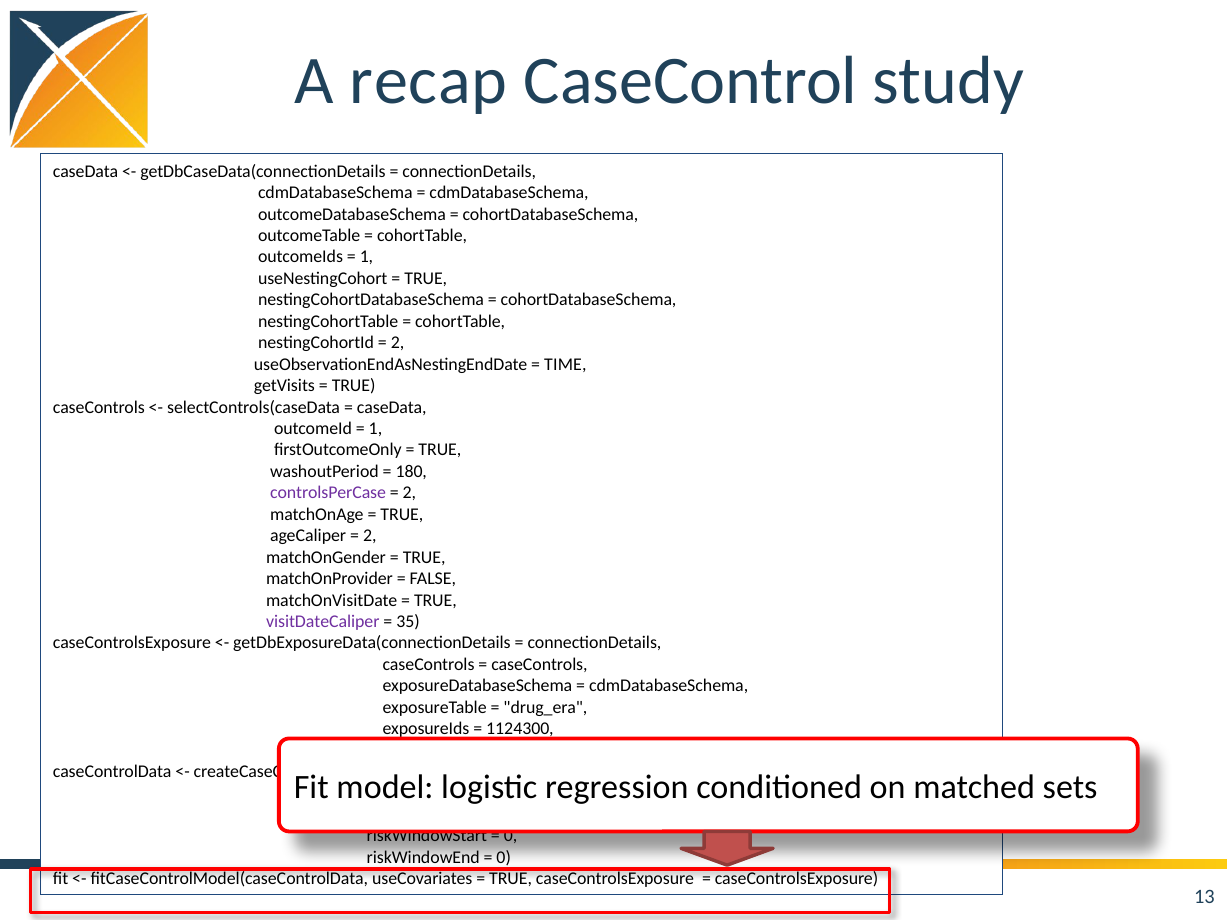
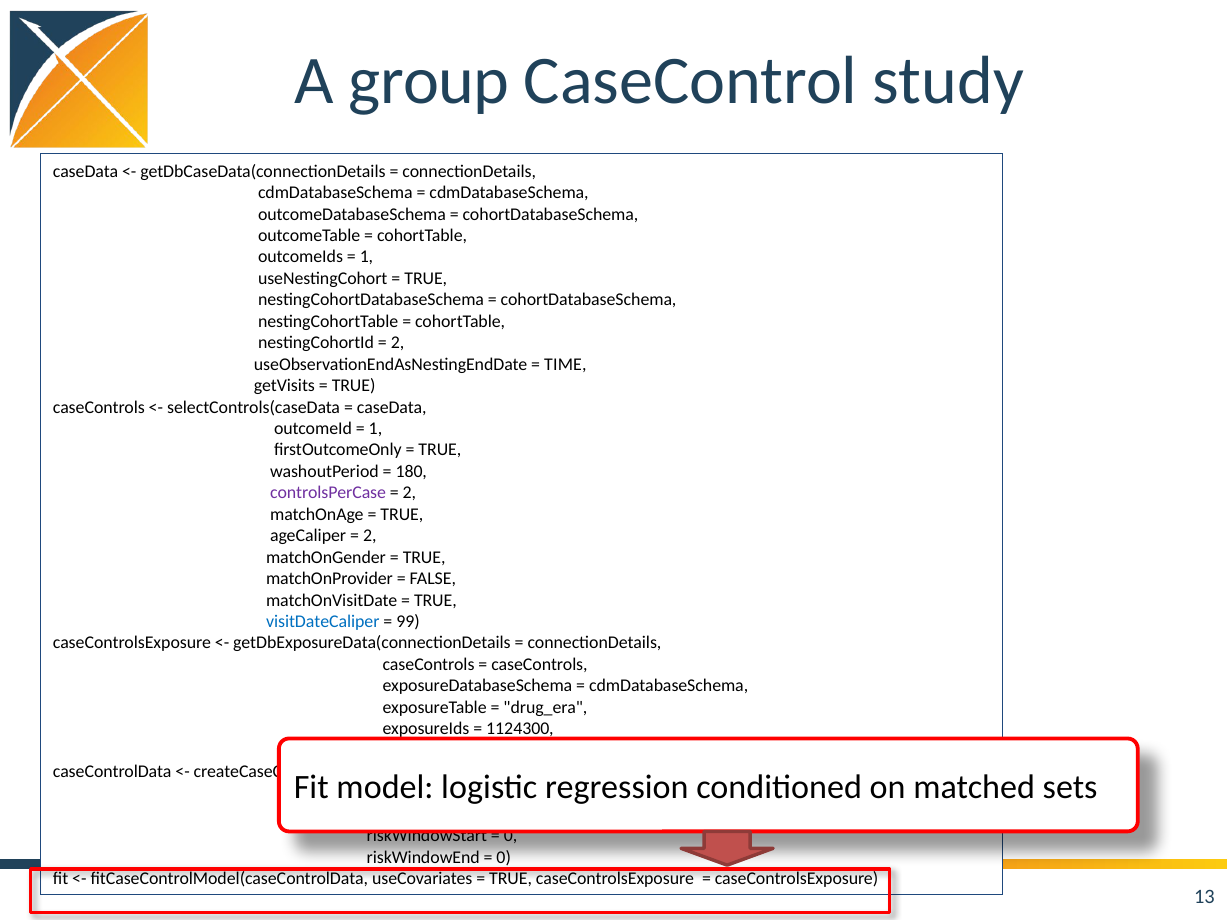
recap: recap -> group (429, 81)
visitDateCaliper colour: purple -> blue (323, 622)
35: 35 -> 99 (408, 622)
